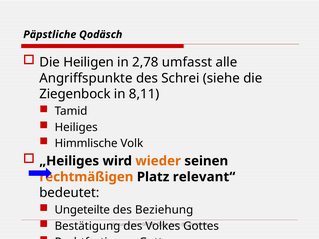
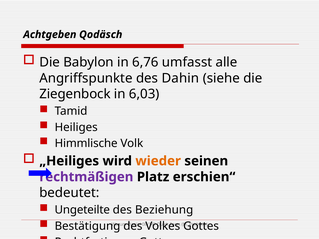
Päpstliche: Päpstliche -> Achtgeben (50, 35)
Heiligen: Heiligen -> Babylon (89, 62)
2,78: 2,78 -> 6,76 (145, 62)
Schrei: Schrei -> Dahin (180, 78)
8,11: 8,11 -> 6,03 (144, 94)
rechtmäßigen colour: orange -> purple (86, 177)
relevant“: relevant“ -> erschien“ (204, 177)
